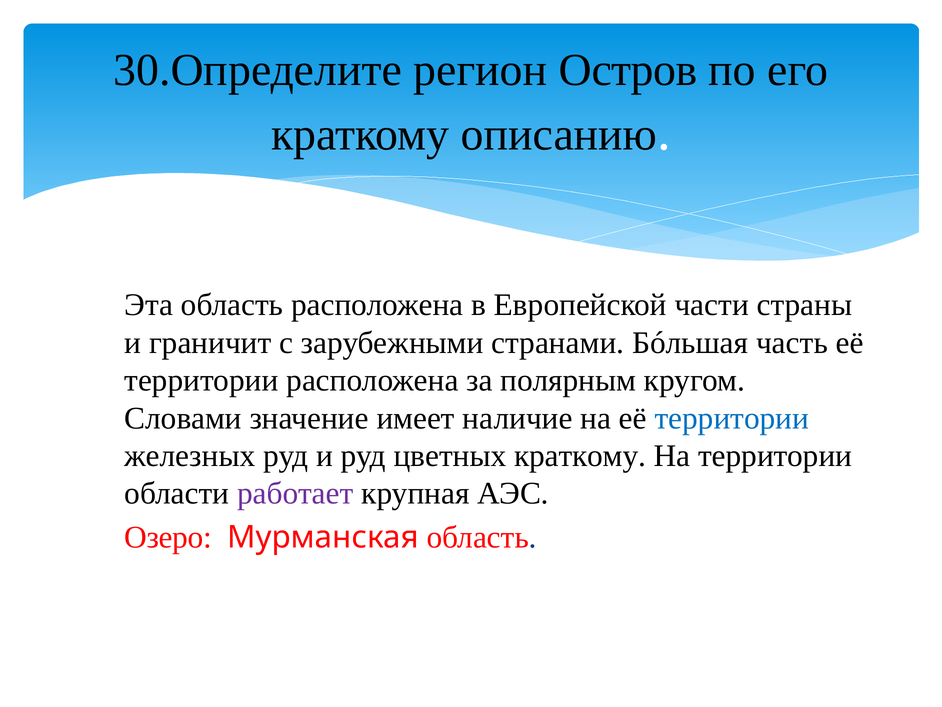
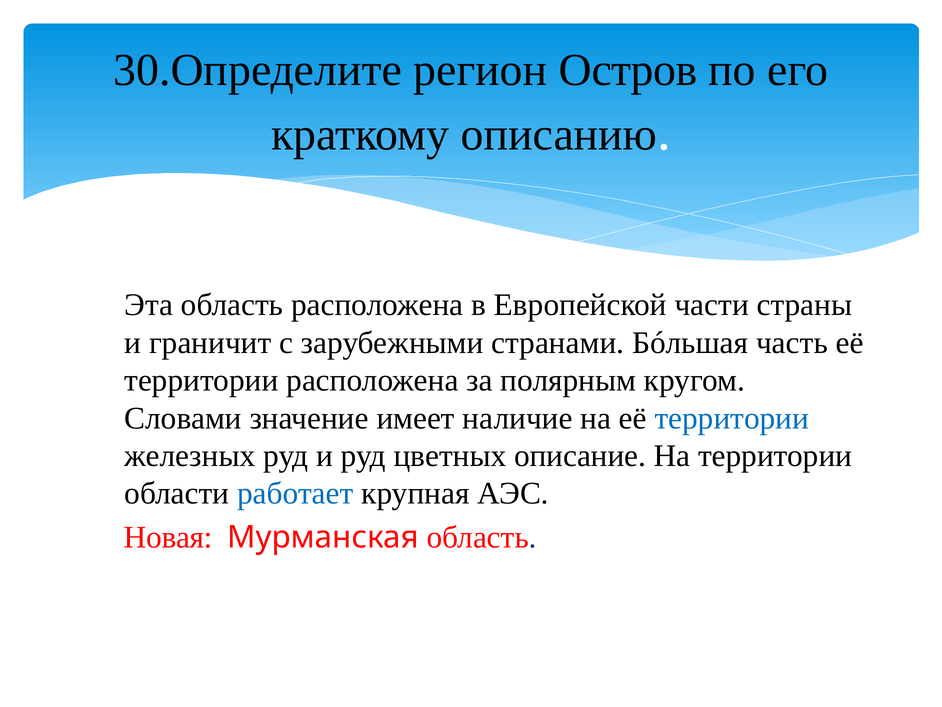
цветных краткому: краткому -> описание (580, 456)
работает colour: purple -> blue (295, 493)
Озеро: Озеро -> Новая (168, 537)
